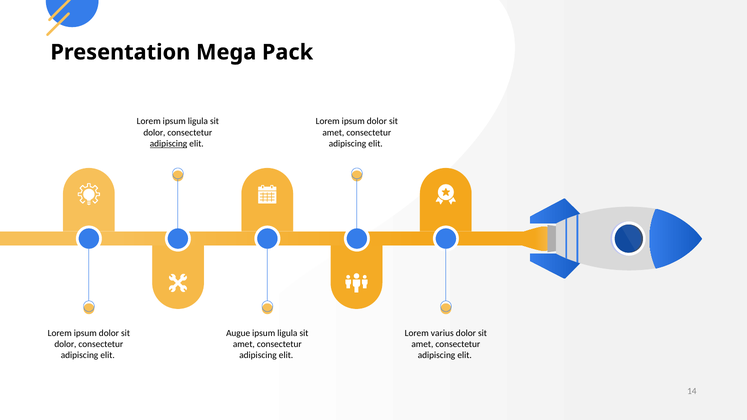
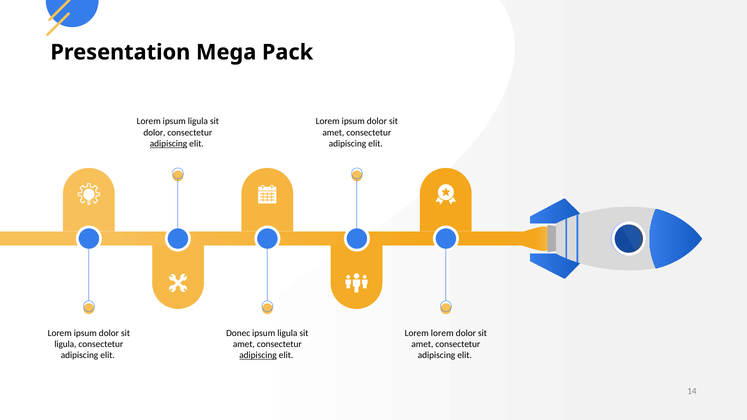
Augue: Augue -> Donec (238, 333)
Lorem varius: varius -> lorem (442, 333)
dolor: dolor -> ligula (65, 344)
adipiscing underline: none -> present (258, 355)
